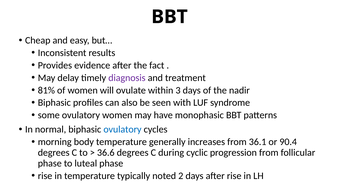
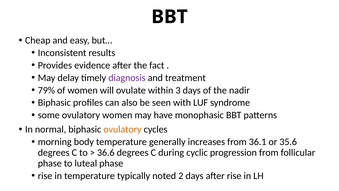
81%: 81% -> 79% (46, 90)
ovulatory colour: blue -> orange (122, 129)
90.4: 90.4 -> 35.6 (288, 142)
